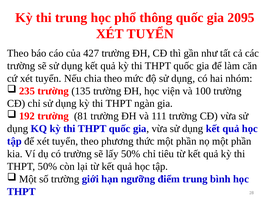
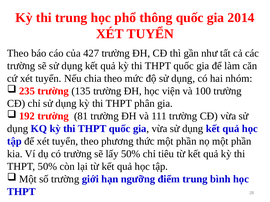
2095: 2095 -> 2014 (241, 18)
ngàn: ngàn -> phân (145, 104)
